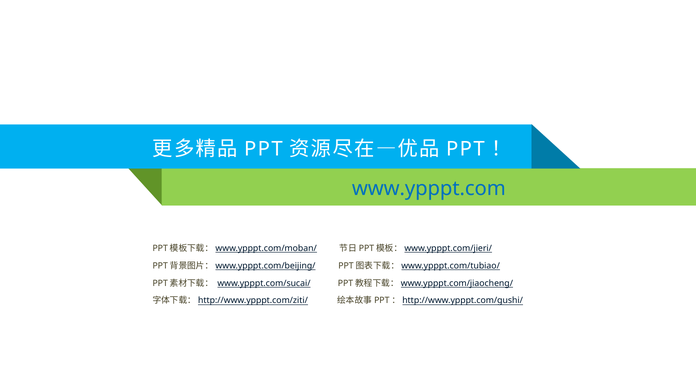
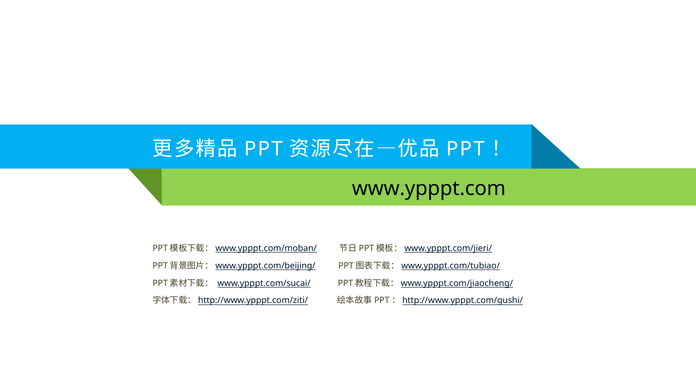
www.ypppt.com colour: blue -> black (429, 189)
